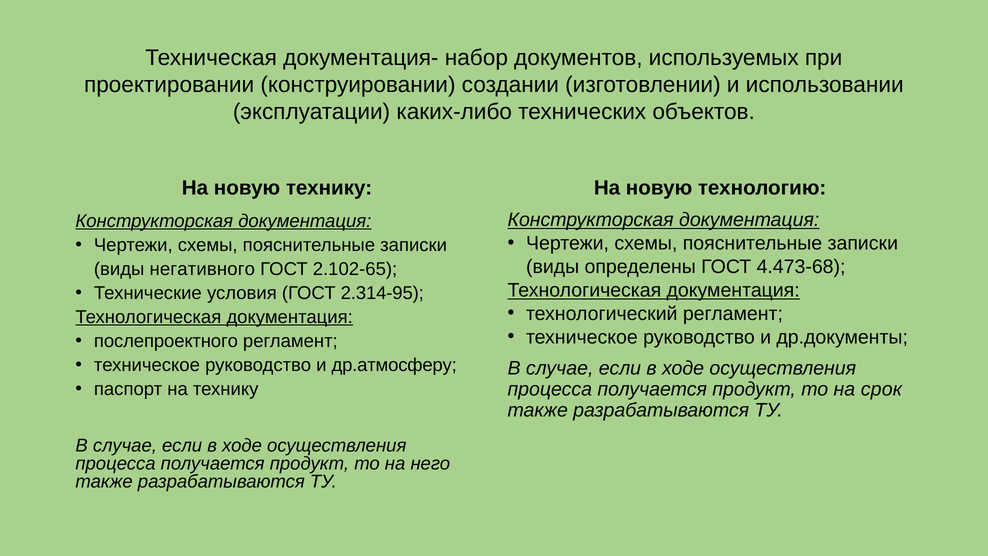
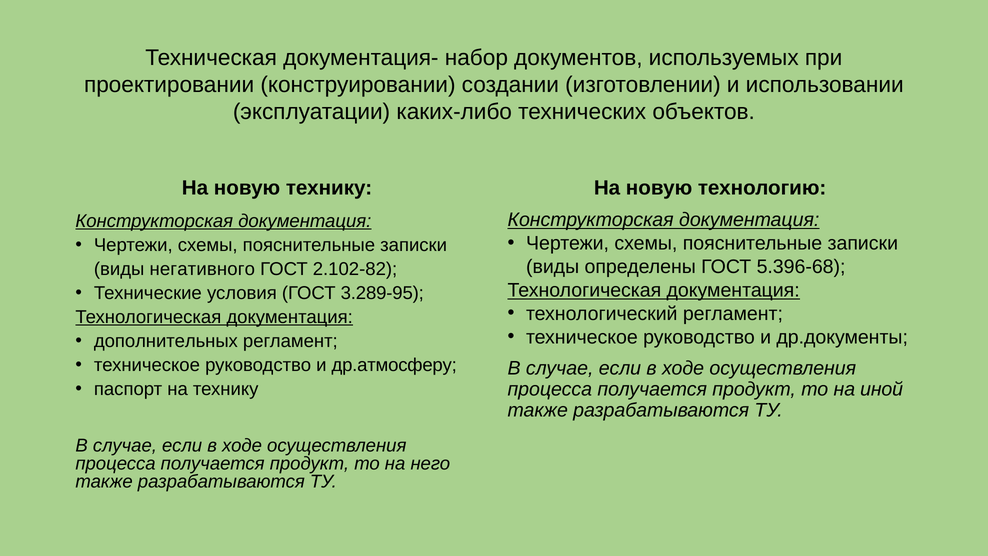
4.473-68: 4.473-68 -> 5.396-68 (801, 267)
2.102-65: 2.102-65 -> 2.102-82 (355, 269)
2.314-95: 2.314-95 -> 3.289-95 (382, 293)
послепроектного: послепроектного -> дополнительных (166, 341)
срок: срок -> иной (882, 389)
